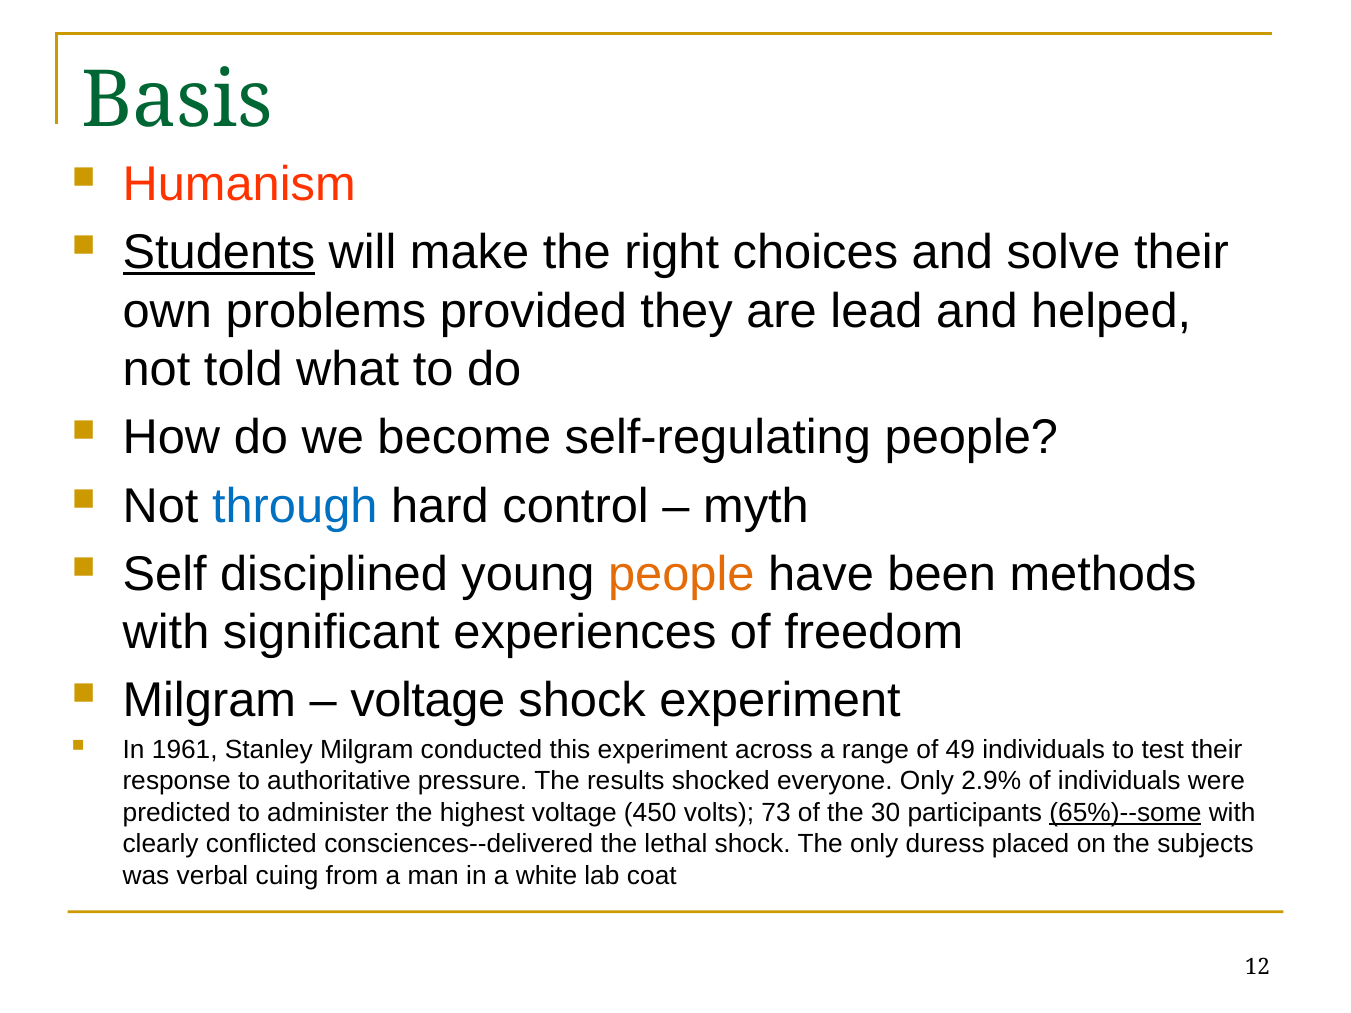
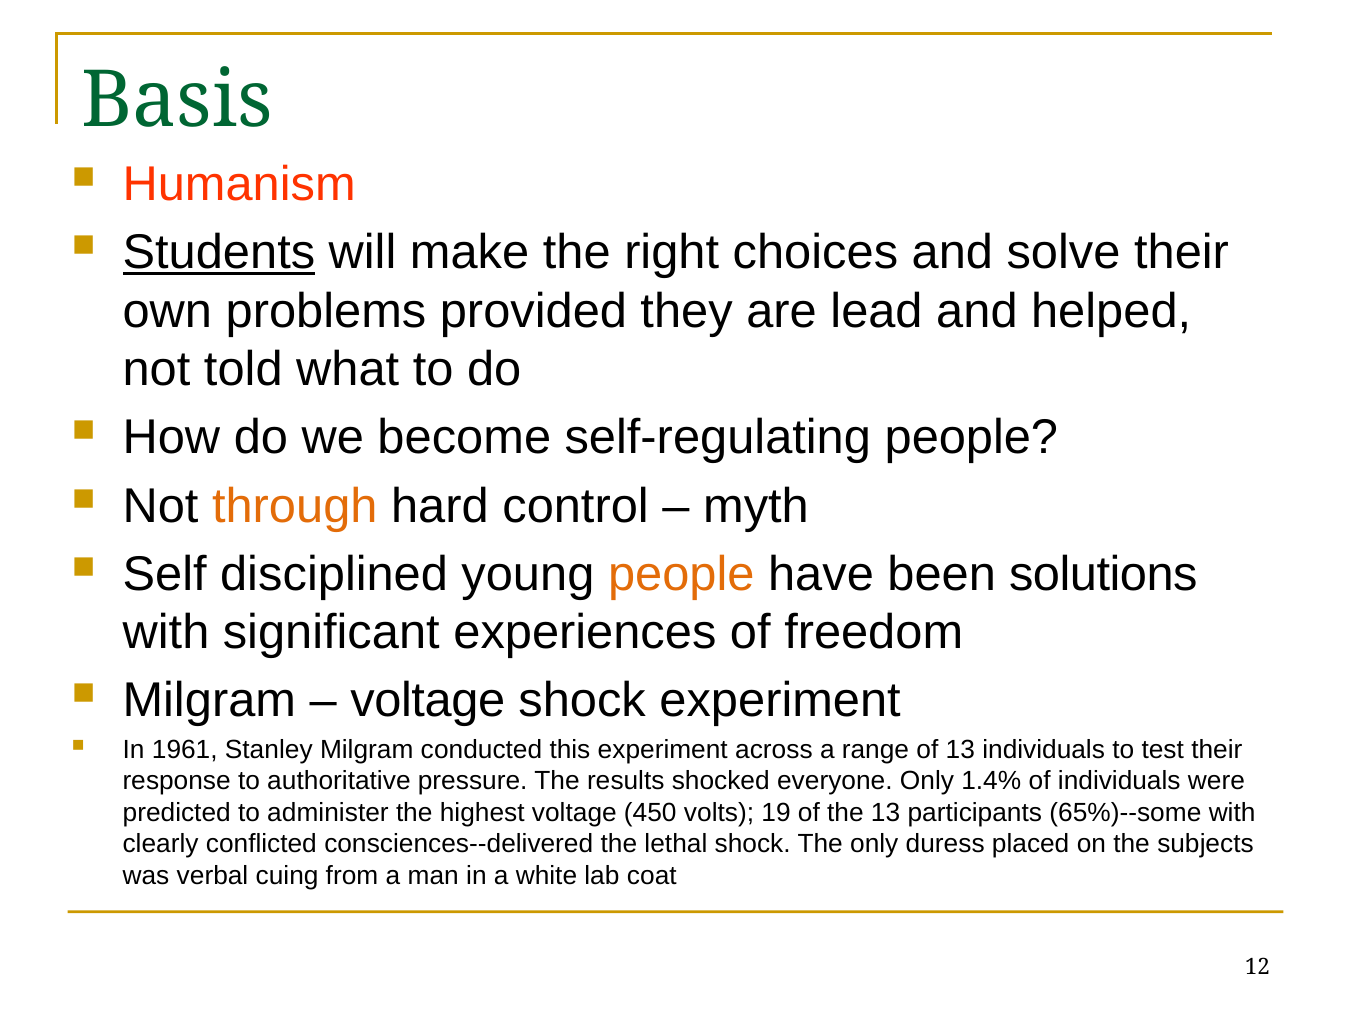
through colour: blue -> orange (295, 506)
methods: methods -> solutions (1103, 574)
of 49: 49 -> 13 (960, 750)
2.9%: 2.9% -> 1.4% (991, 781)
73: 73 -> 19 (776, 813)
the 30: 30 -> 13 (886, 813)
65%)--some underline: present -> none (1125, 813)
